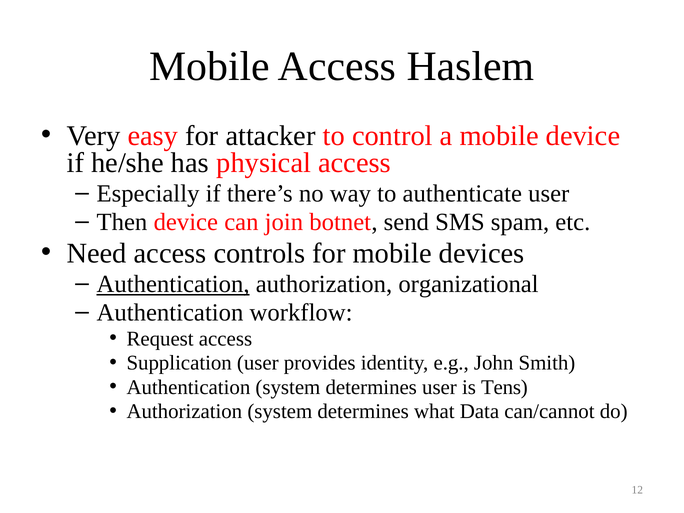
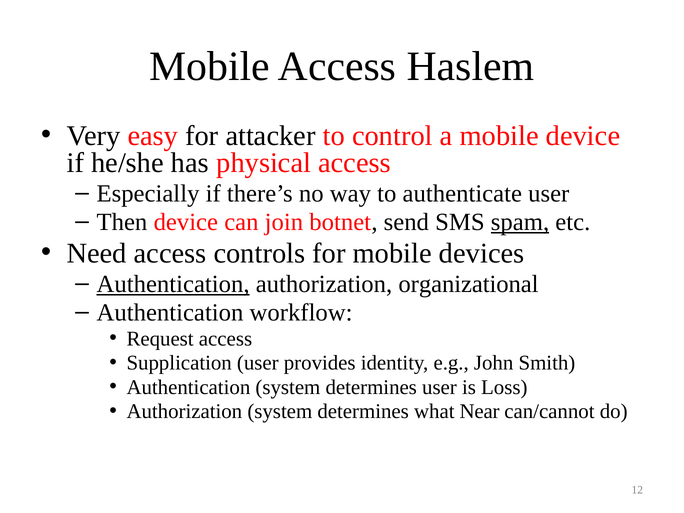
spam underline: none -> present (520, 222)
Tens: Tens -> Loss (504, 387)
Data: Data -> Near (480, 411)
